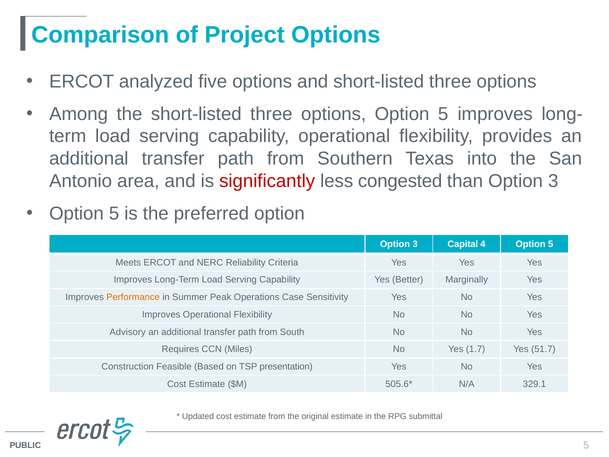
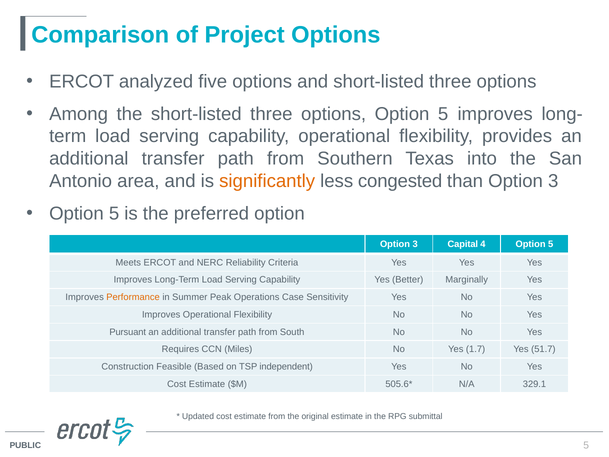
significantly colour: red -> orange (267, 181)
Advisory: Advisory -> Pursuant (128, 332)
presentation: presentation -> independent (286, 366)
